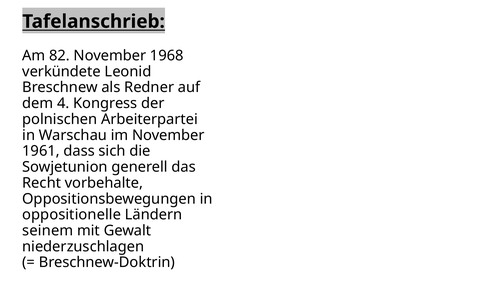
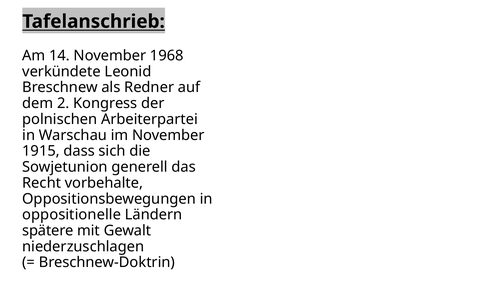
82: 82 -> 14 (59, 56)
4: 4 -> 2 (63, 103)
1961: 1961 -> 1915 (41, 151)
seinem: seinem -> spätere (48, 230)
